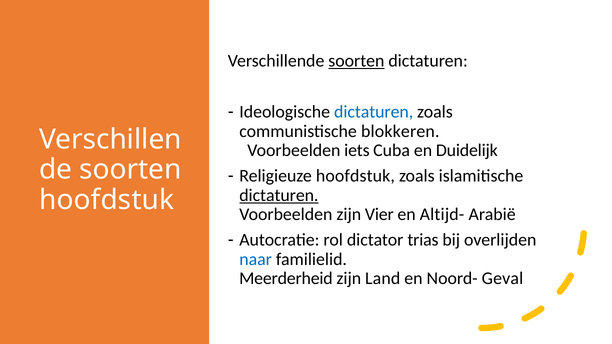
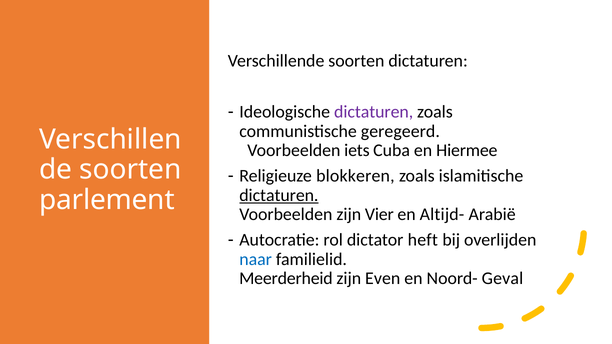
soorten underline: present -> none (356, 61)
dictaturen colour: blue -> purple (374, 112)
blokkeren: blokkeren -> geregeerd (400, 131)
Duidelijk: Duidelijk -> Hiermee (467, 150)
Religieuze hoofdstuk: hoofdstuk -> blokkeren (355, 176)
hoofdstuk: hoofdstuk -> parlement (107, 200)
trias: trias -> heft (423, 240)
Land: Land -> Even (383, 279)
